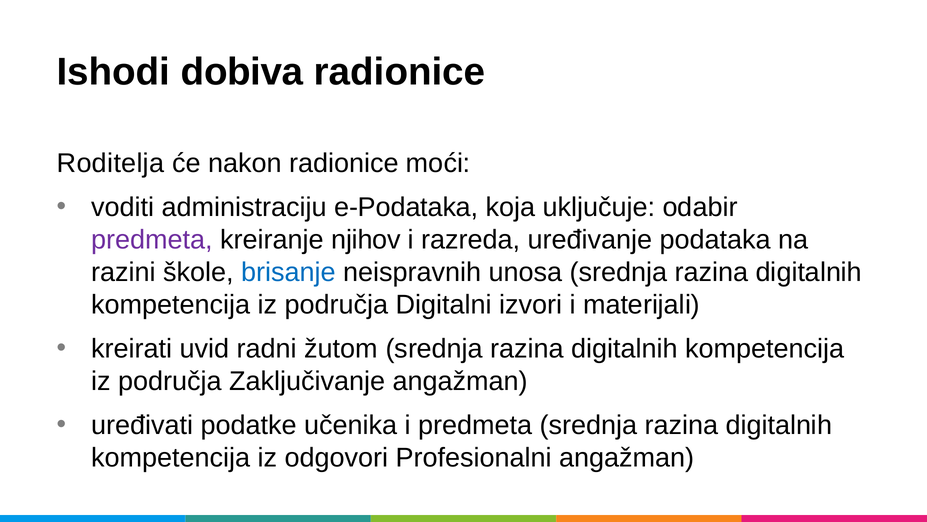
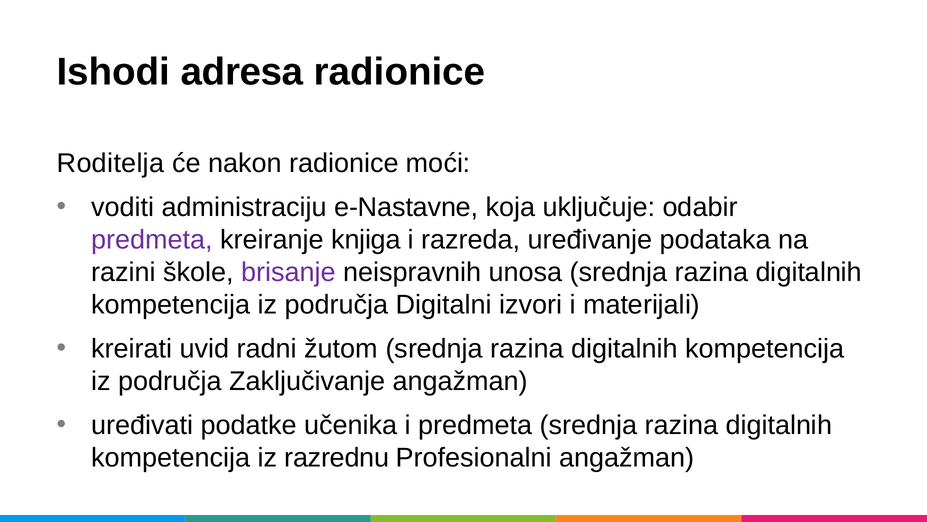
dobiva: dobiva -> adresa (242, 72)
e-Podataka: e-Podataka -> e-Nastavne (406, 207)
njihov: njihov -> knjiga (366, 240)
brisanje colour: blue -> purple (289, 272)
odgovori: odgovori -> razrednu (337, 458)
